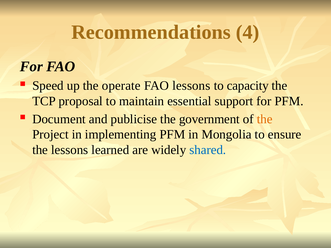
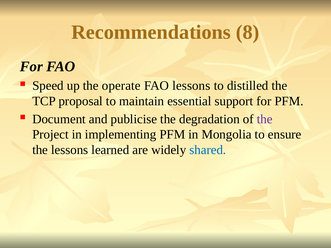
4: 4 -> 8 (248, 32)
capacity: capacity -> distilled (248, 86)
government: government -> degradation (209, 119)
the colour: orange -> purple (265, 119)
